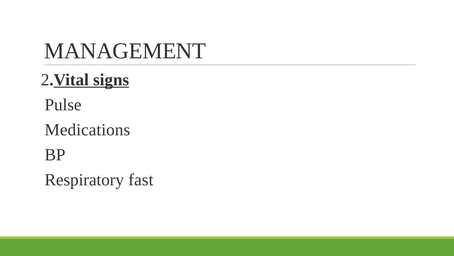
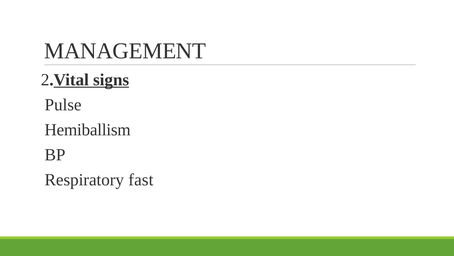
Medications: Medications -> Hemiballism (88, 130)
